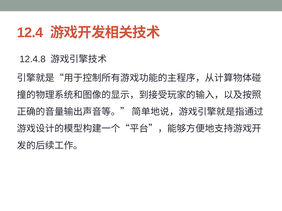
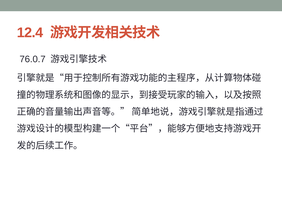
12.4.8: 12.4.8 -> 76.0.7 (33, 59)
